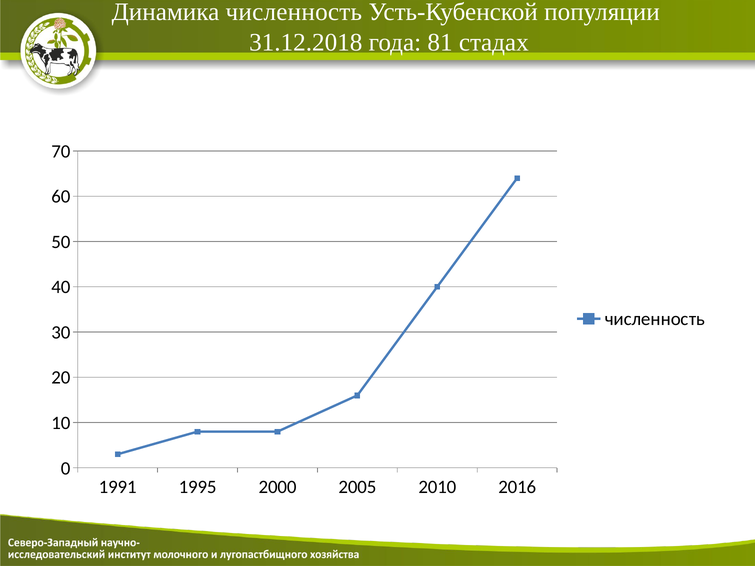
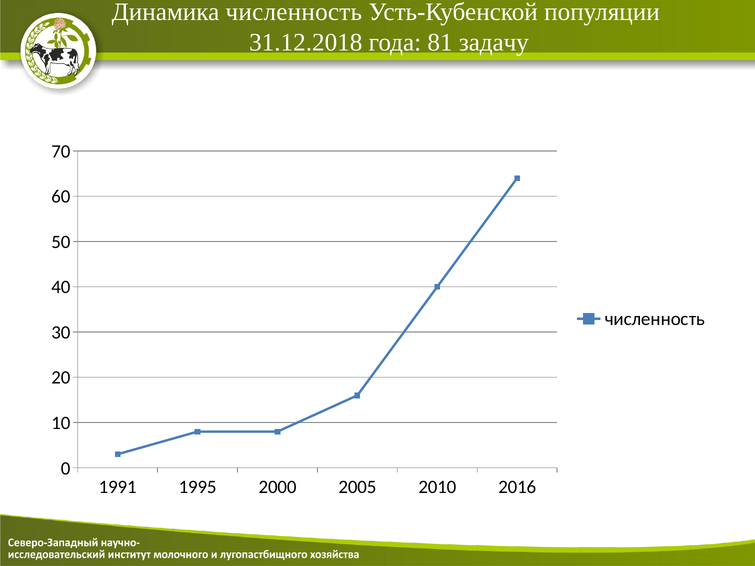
стадах: стадах -> задачу (494, 42)
